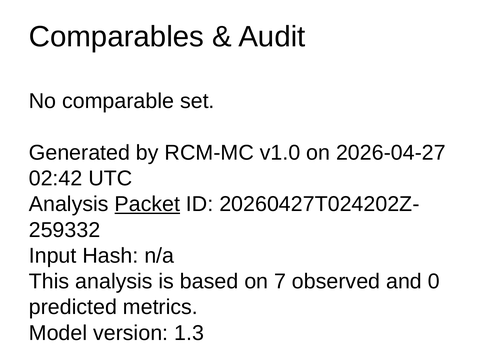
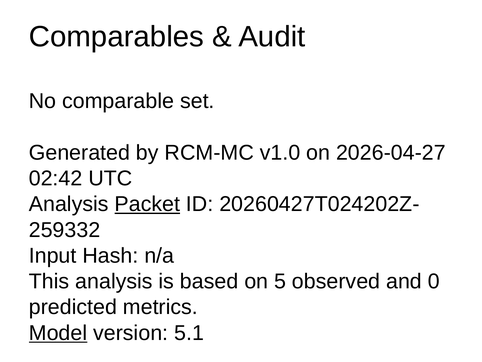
7: 7 -> 5 (280, 281)
Model underline: none -> present (58, 332)
1.3: 1.3 -> 5.1 (189, 332)
